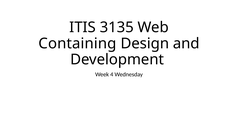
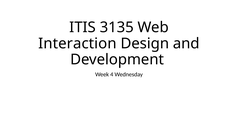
Containing: Containing -> Interaction (77, 43)
